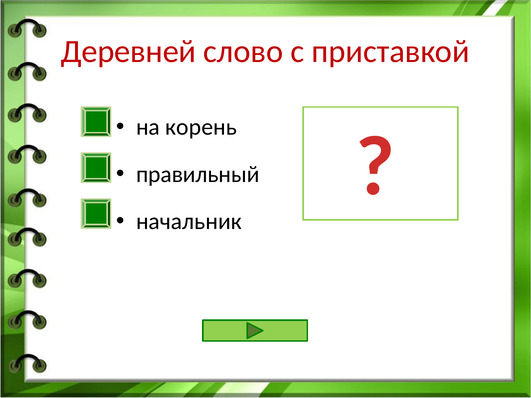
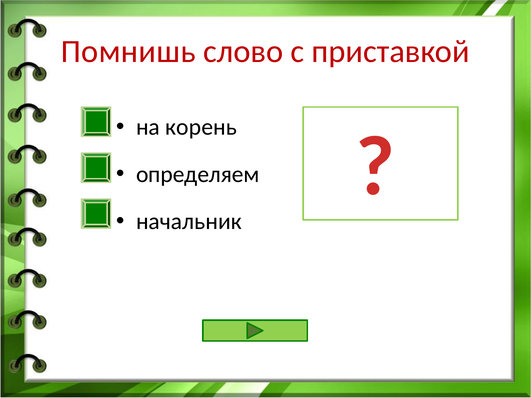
Деревней: Деревней -> Помнишь (128, 51)
правильный: правильный -> определяем (198, 174)
